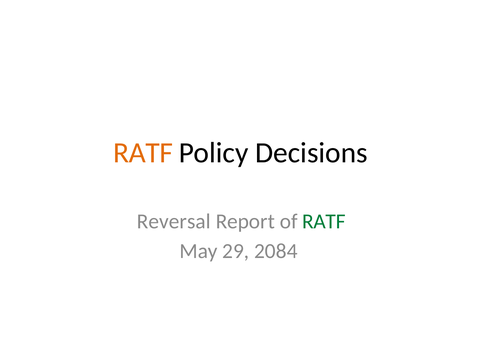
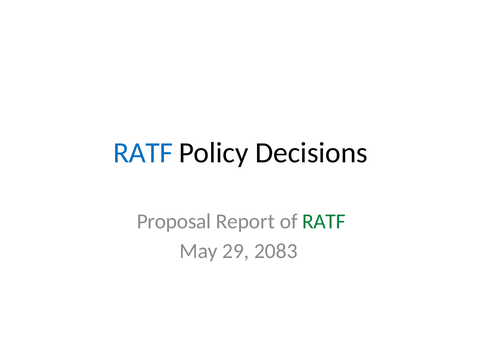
RATF colour: orange -> blue (143, 153)
Reversal: Reversal -> Proposal (174, 222)
2084: 2084 -> 2083 (276, 252)
